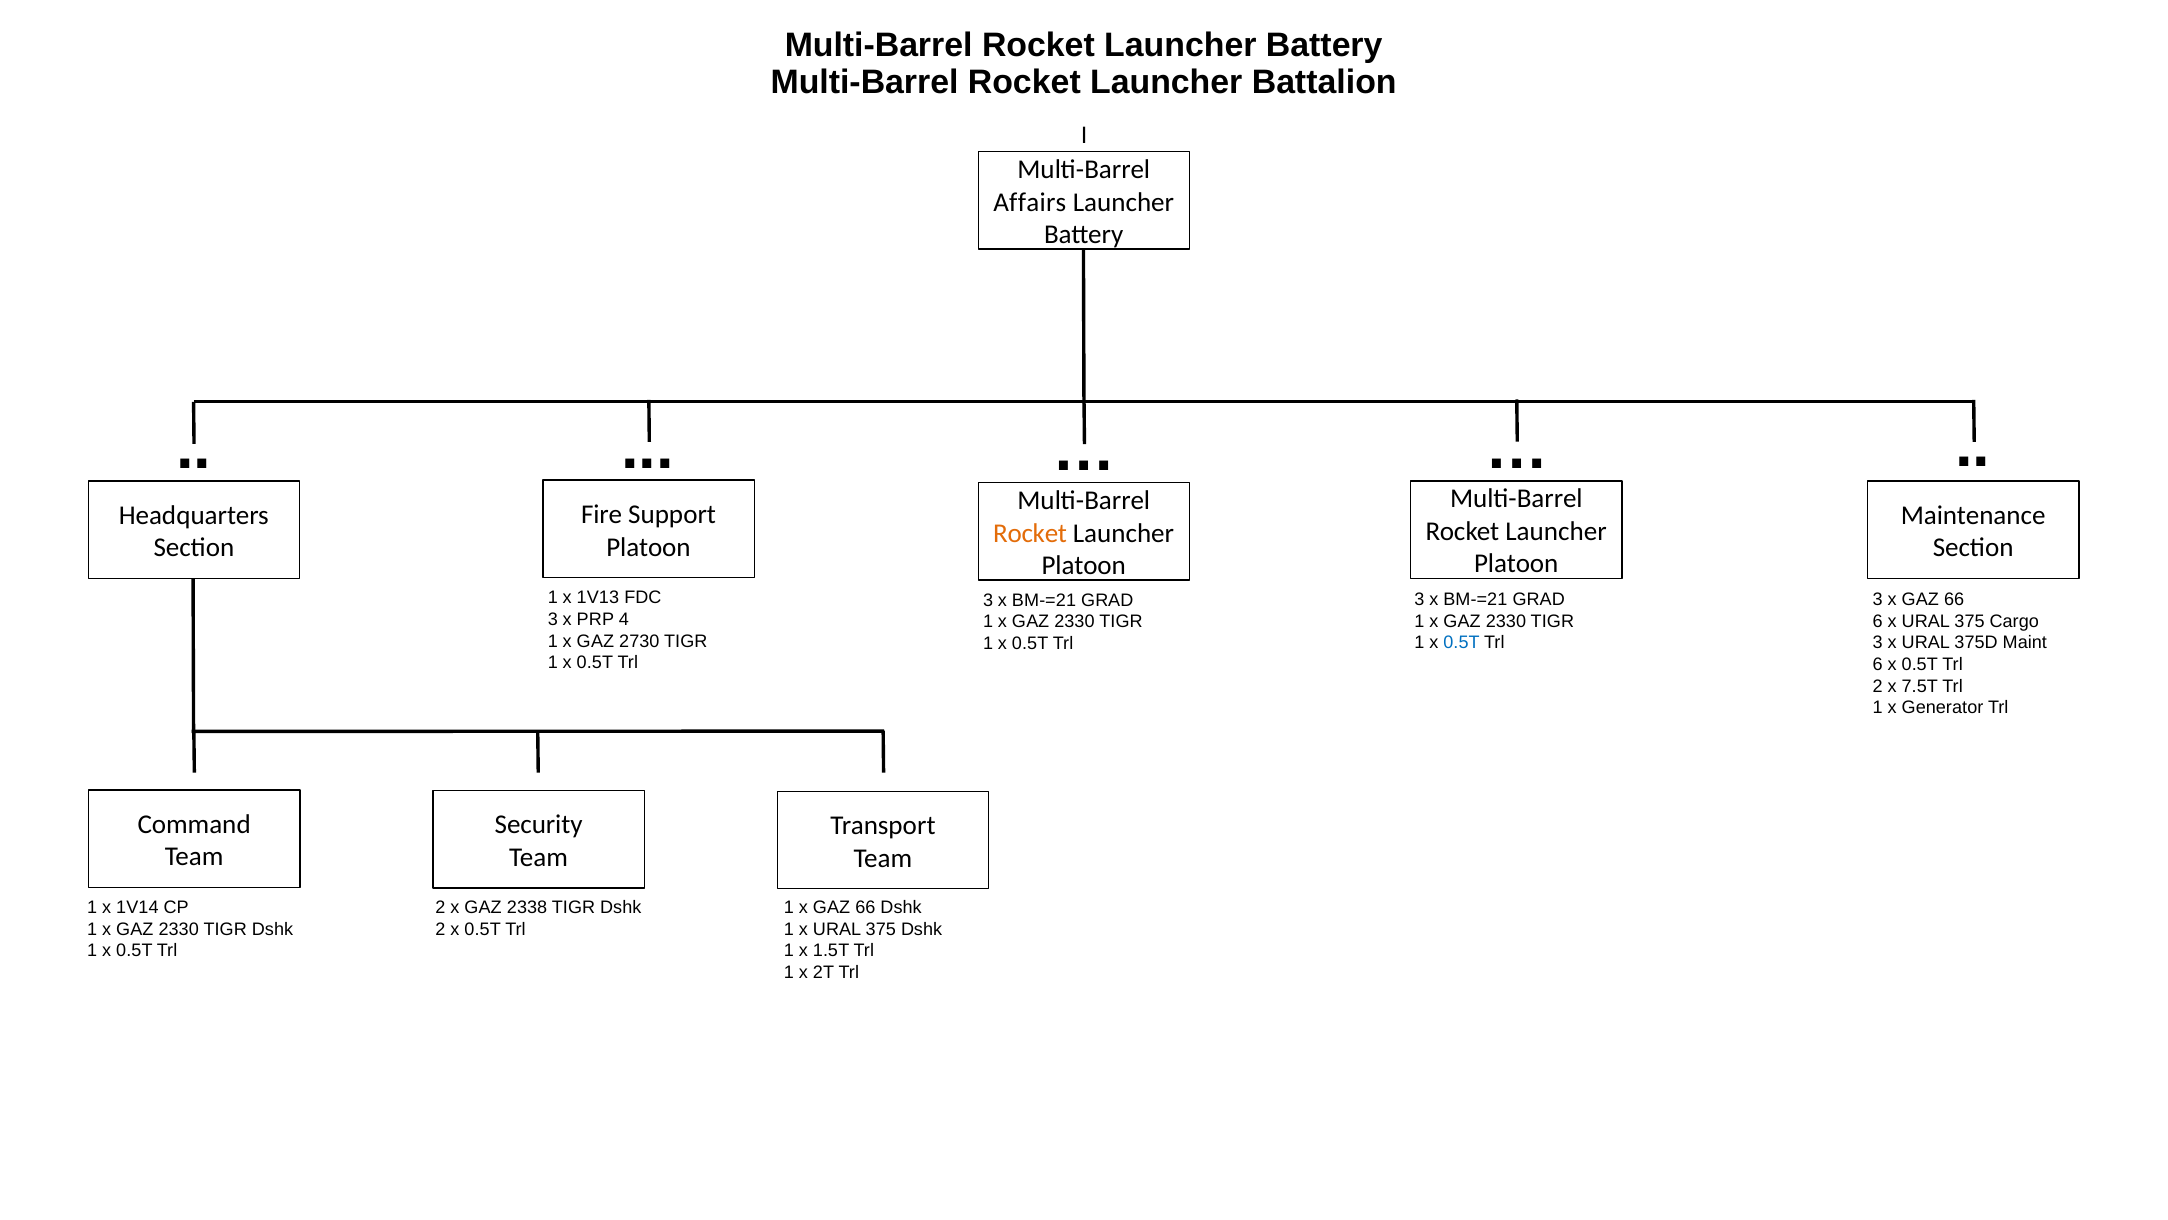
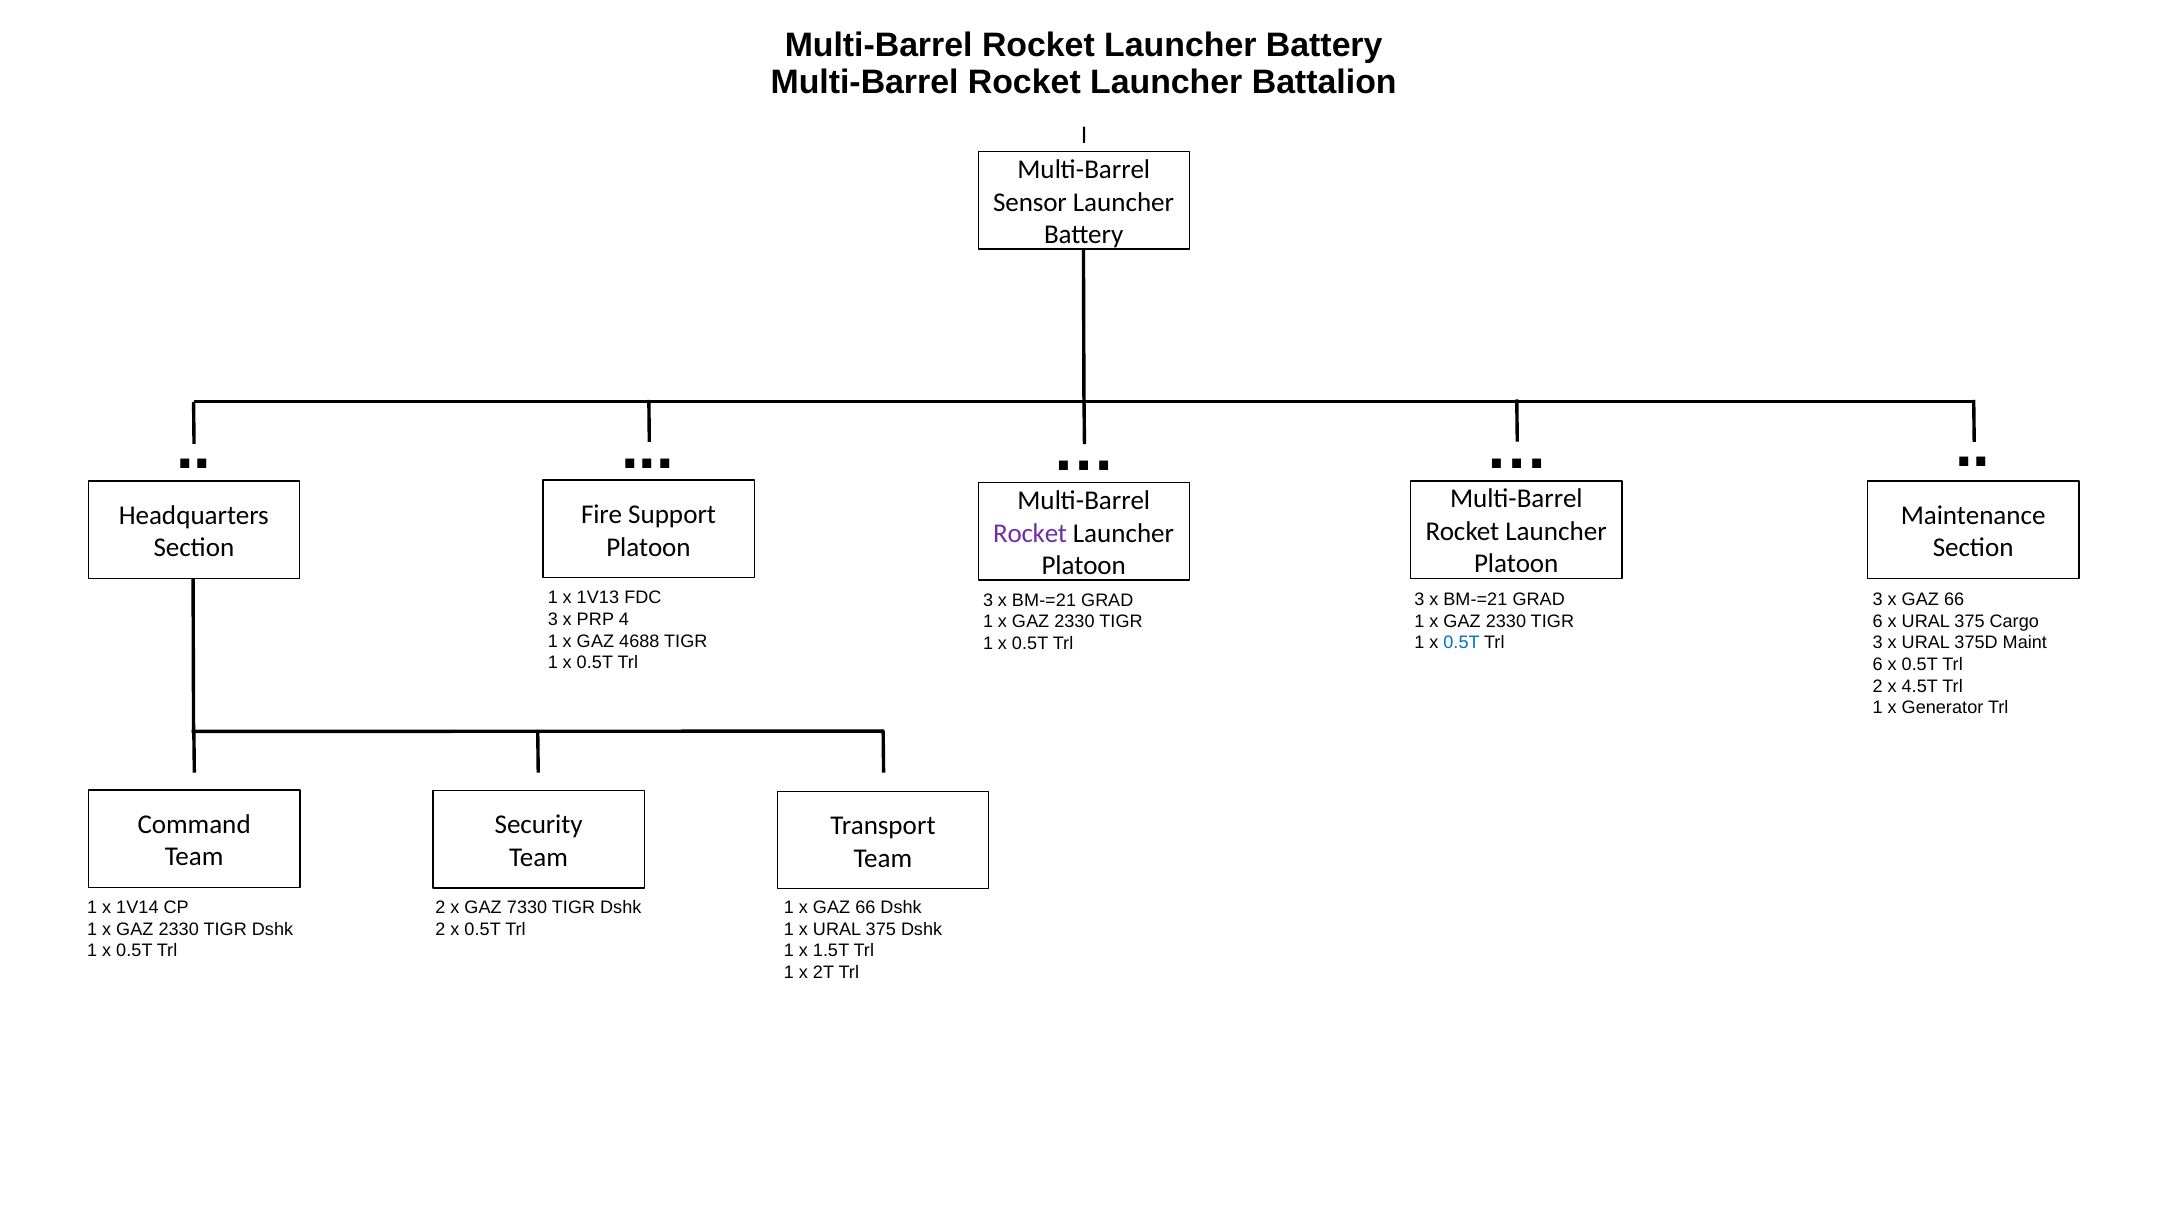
Affairs: Affairs -> Sensor (1030, 202)
Rocket colour: orange -> purple (1030, 533)
2730: 2730 -> 4688 (639, 641)
7.5T: 7.5T -> 4.5T (1920, 686)
2338: 2338 -> 7330 (527, 907)
